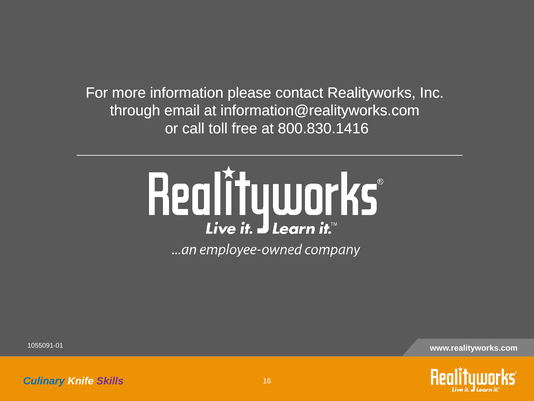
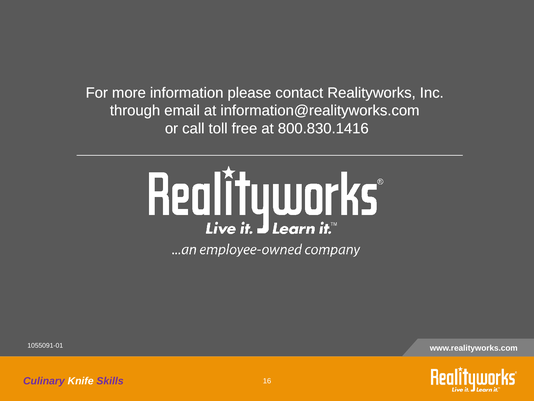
Culinary colour: blue -> purple (44, 381)
